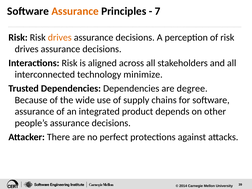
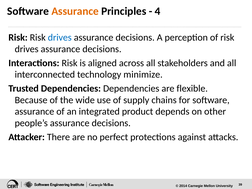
7: 7 -> 4 (158, 11)
drives colour: orange -> blue (60, 37)
degree: degree -> flexible (192, 89)
